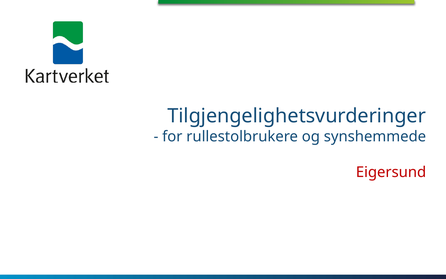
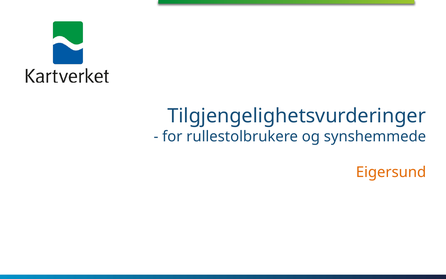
Eigersund colour: red -> orange (391, 172)
